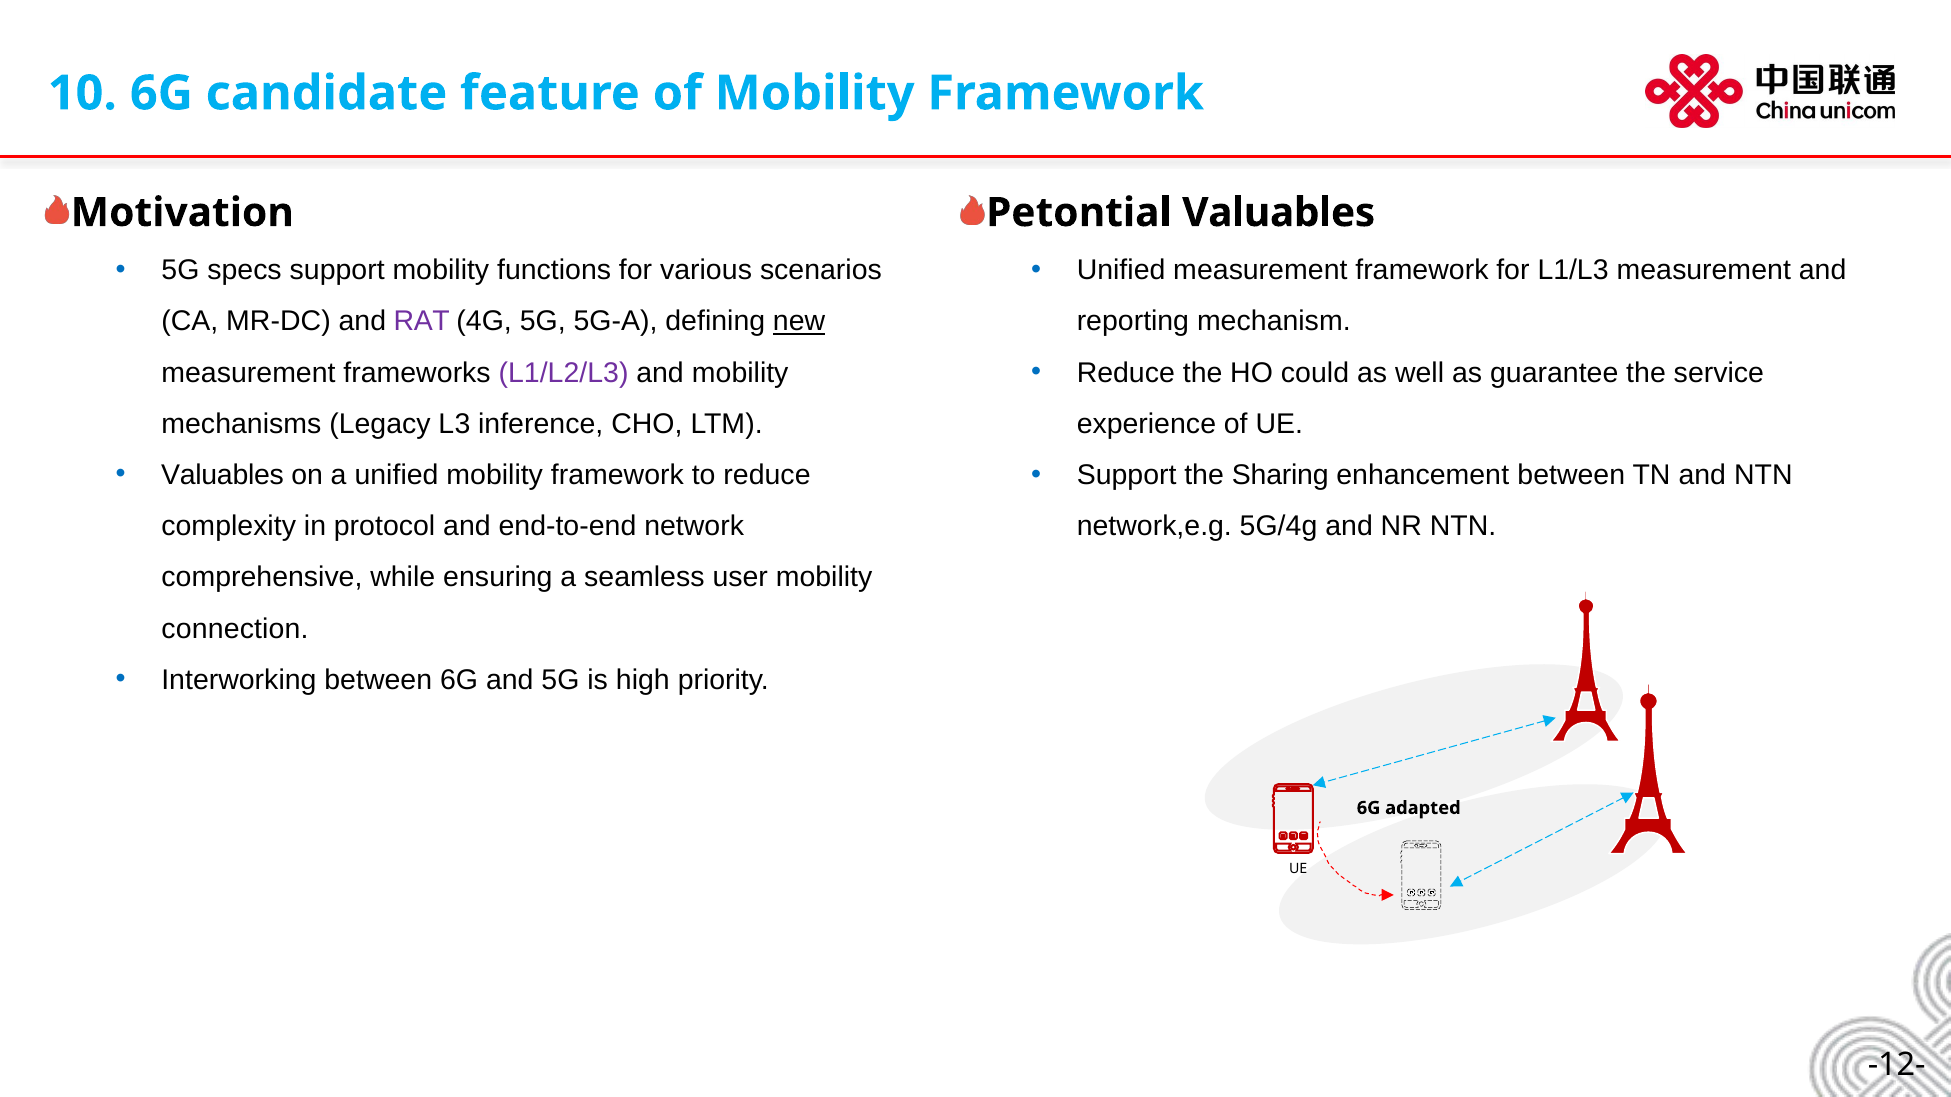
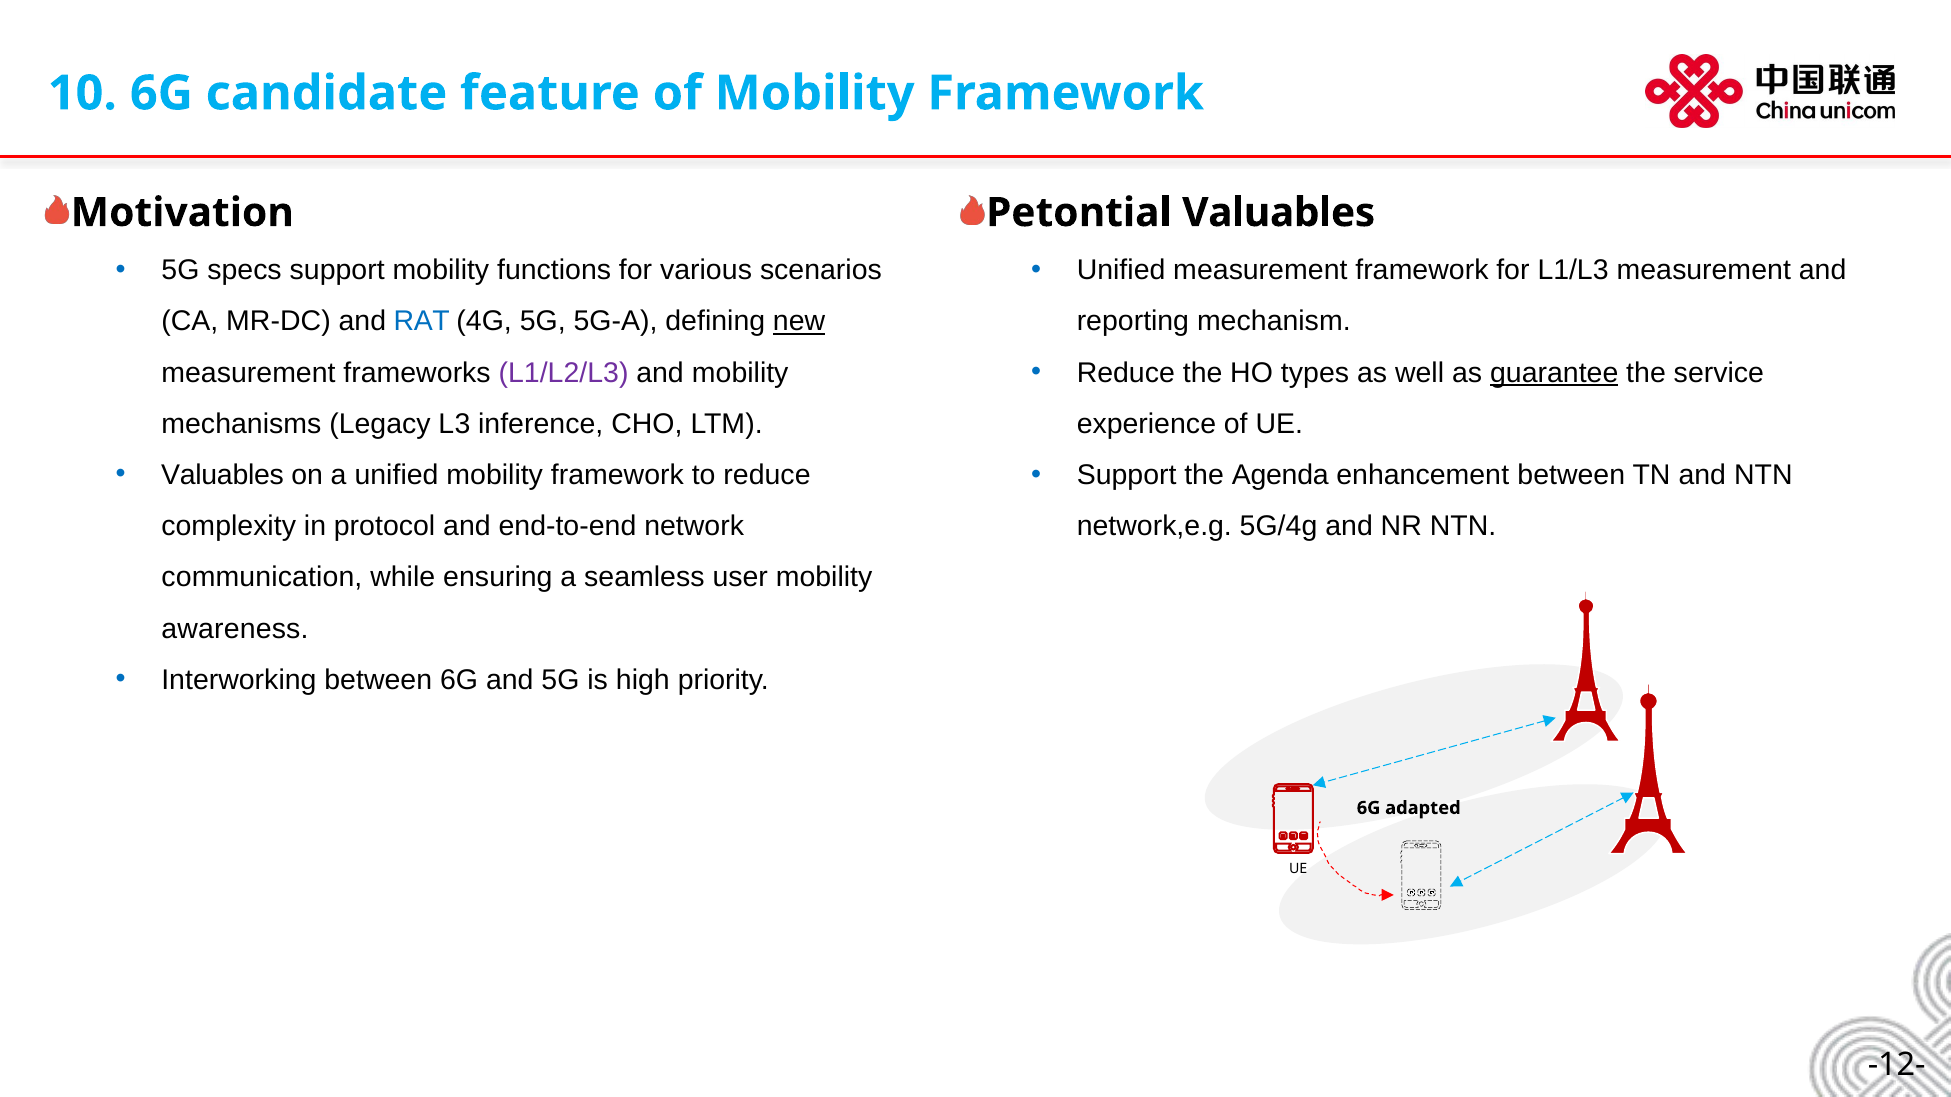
RAT colour: purple -> blue (422, 322)
could: could -> types (1315, 373)
guarantee underline: none -> present (1554, 373)
Sharing: Sharing -> Agenda (1280, 475)
comprehensive: comprehensive -> communication (262, 578)
connection: connection -> awareness (235, 629)
